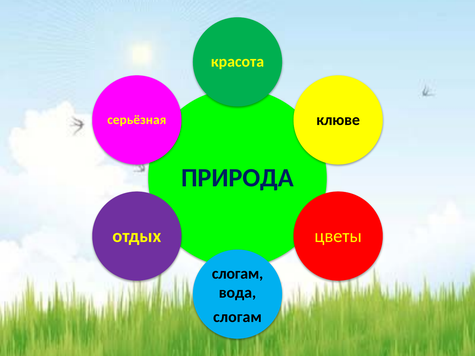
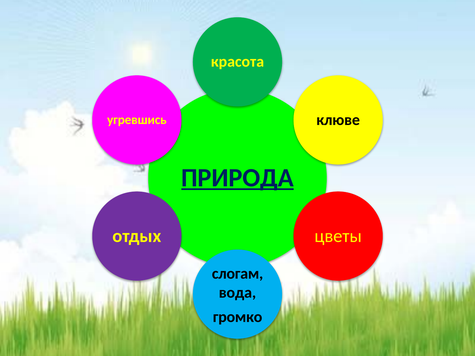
серьёзная: серьёзная -> угревшись (137, 120)
ПРИРОДА underline: none -> present (238, 178)
слогам: слогам -> громко (238, 317)
